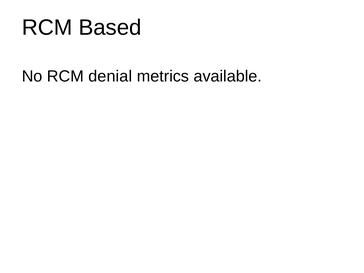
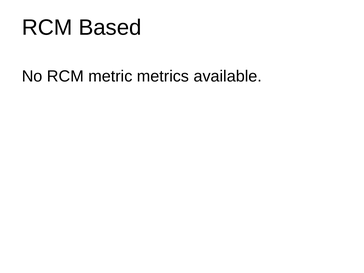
denial: denial -> metric (110, 76)
